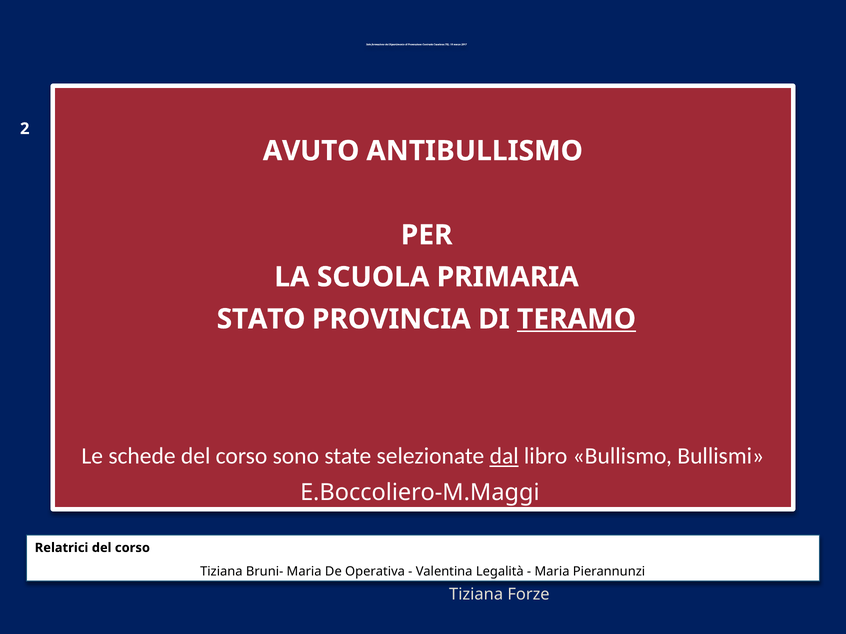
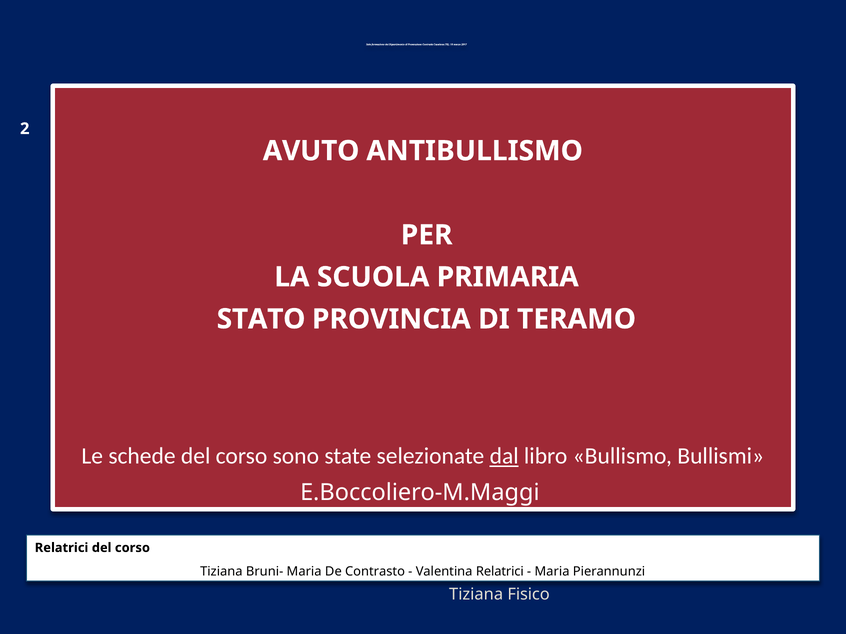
TERAMO underline: present -> none (577, 319)
Operativa: Operativa -> Contrasto (375, 572)
Valentina Legalità: Legalità -> Relatrici (500, 572)
Forze: Forze -> Fisico (529, 595)
